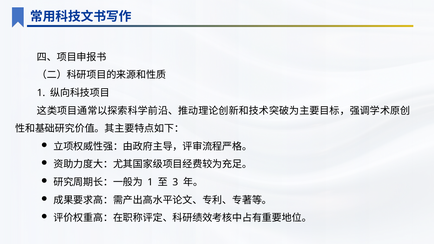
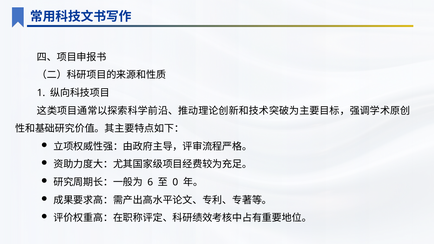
1: 1 -> 6 (150, 182)
3: 3 -> 0 (175, 182)
